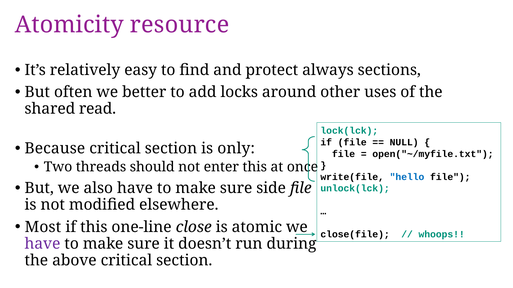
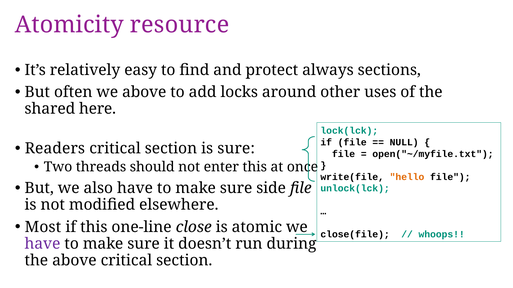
we better: better -> above (144, 92)
read: read -> here (98, 109)
Because: Because -> Readers (55, 149)
is only: only -> sure (236, 149)
hello colour: blue -> orange (407, 177)
